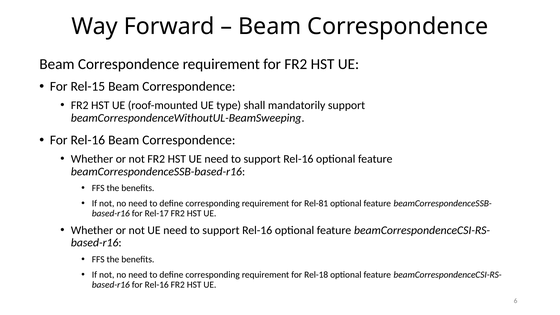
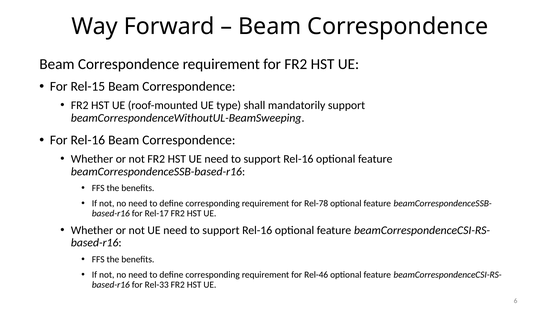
Rel-81: Rel-81 -> Rel-78 (316, 203)
Rel-18: Rel-18 -> Rel-46 (316, 275)
Rel-16: Rel-16 -> Rel-33 (157, 285)
